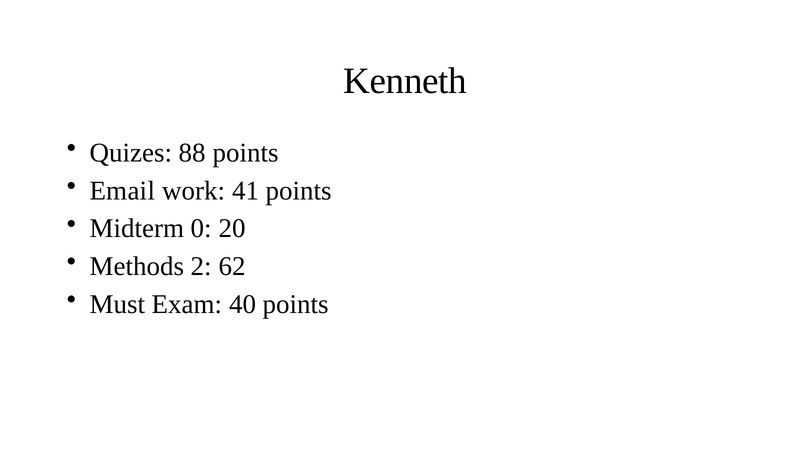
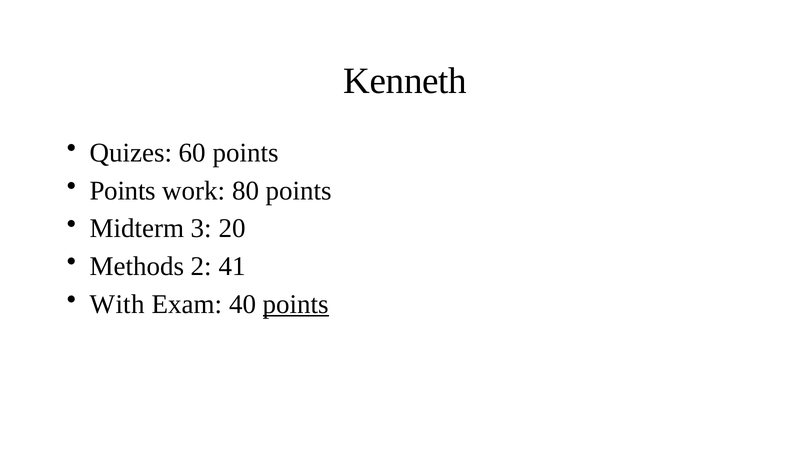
88: 88 -> 60 (192, 153)
Email: Email -> Points (123, 191)
41: 41 -> 80 (246, 191)
0: 0 -> 3 (201, 228)
62: 62 -> 41 (232, 266)
Must: Must -> With (117, 304)
points underline: none -> present (296, 304)
